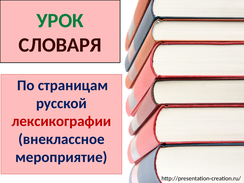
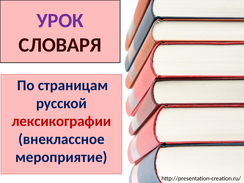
УРОК colour: green -> purple (60, 21)
